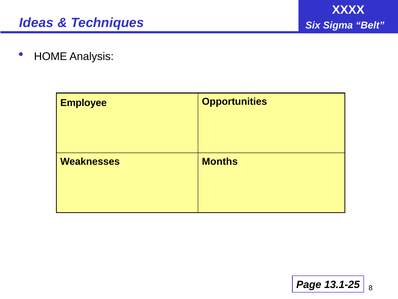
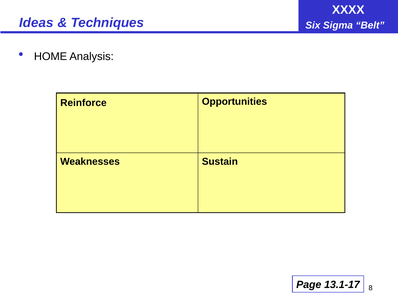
Employee: Employee -> Reinforce (83, 103)
Months: Months -> Sustain (220, 161)
13.1-25: 13.1-25 -> 13.1-17 (342, 284)
